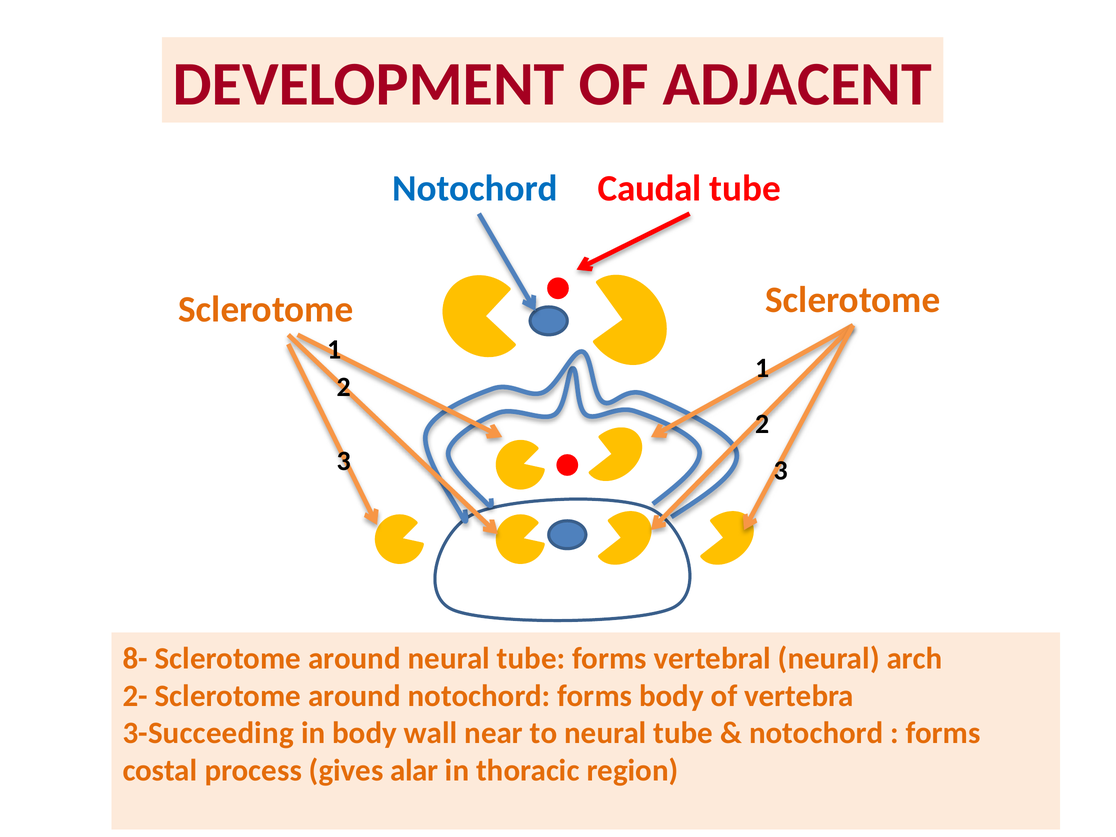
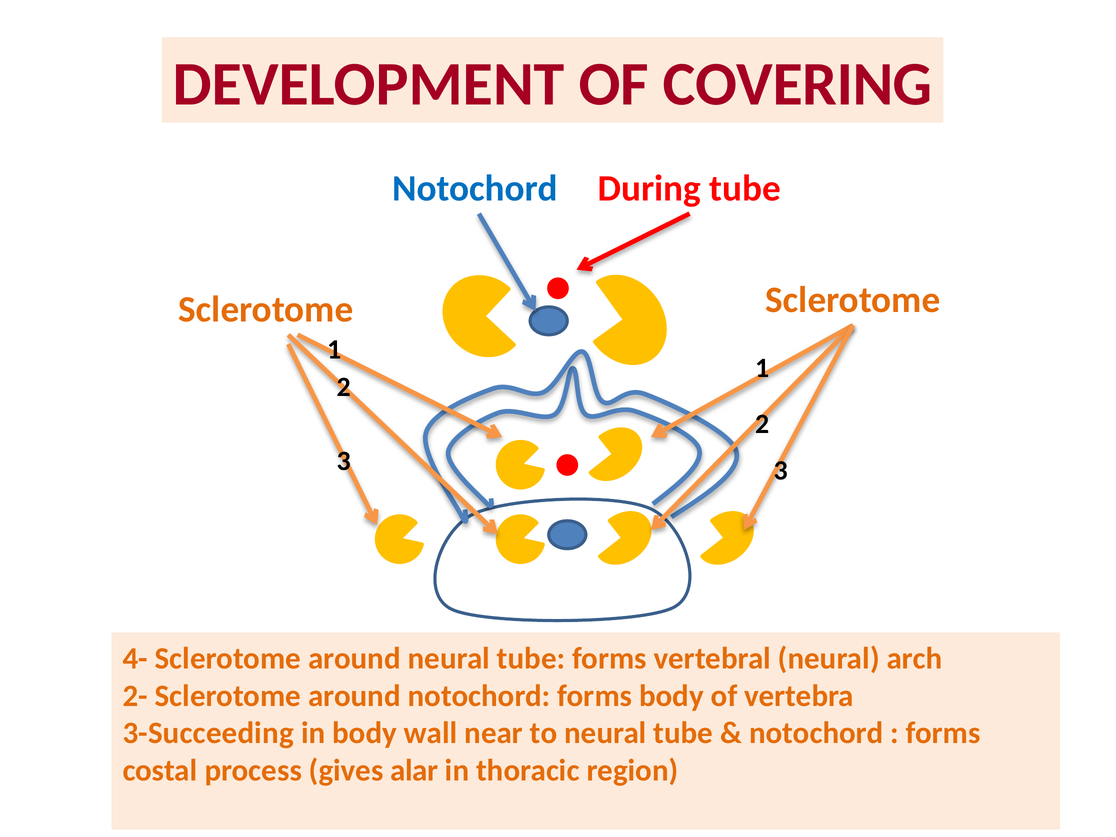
ADJACENT: ADJACENT -> COVERING (798, 84)
Caudal: Caudal -> During (649, 188)
8-: 8- -> 4- (135, 659)
